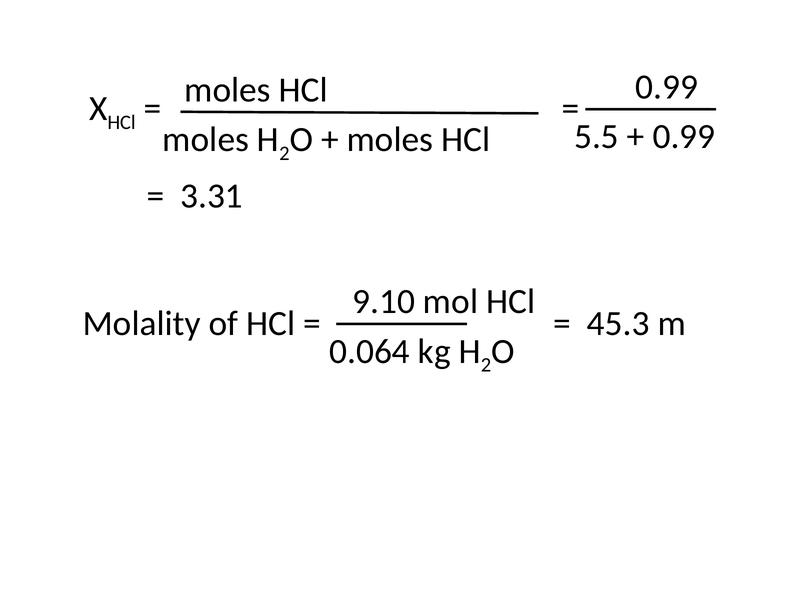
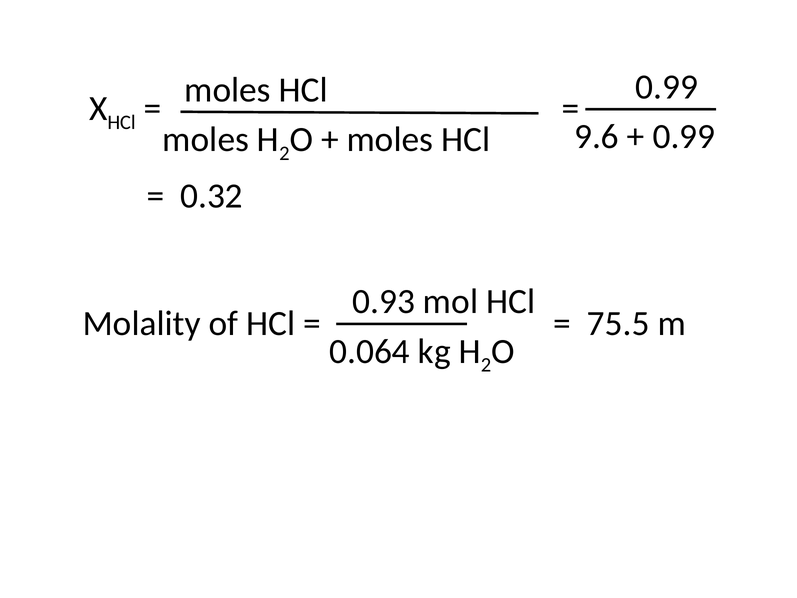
5.5: 5.5 -> 9.6 (596, 137)
3.31: 3.31 -> 0.32 (212, 196)
9.10: 9.10 -> 0.93 (384, 302)
45.3: 45.3 -> 75.5 (618, 323)
